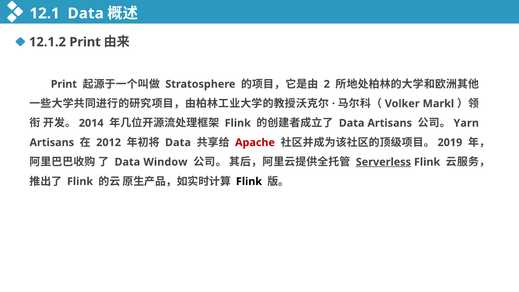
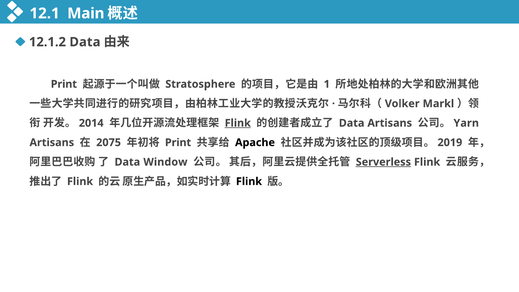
12.1 Data: Data -> Main (86, 13)
12.1.2 Print: Print -> Data (85, 42)
2: 2 -> 1 (327, 84)
Flink underline: none -> present (238, 123)
2012: 2012 -> 2075 (109, 142)
Data: Data -> Print (178, 142)
Apache colour: red -> black (255, 142)
